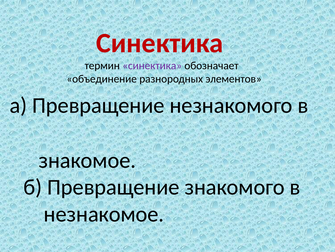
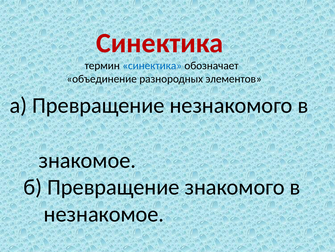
синектика colour: purple -> blue (152, 65)
